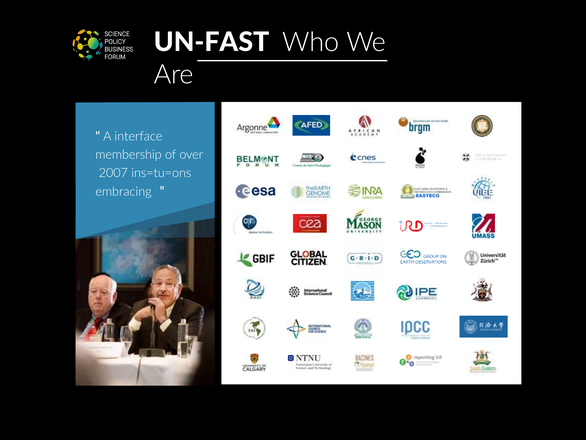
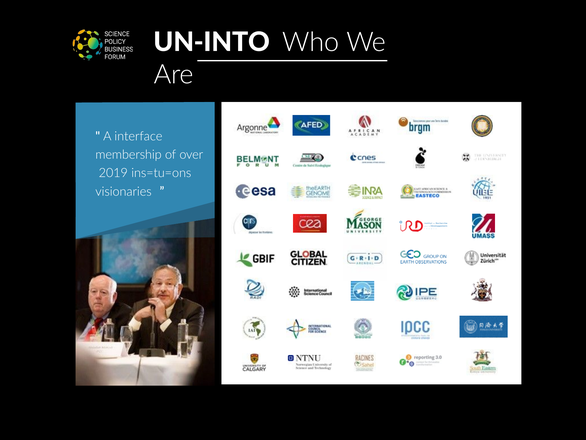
UN-FAST: UN-FAST -> UN-INTO (212, 42)
2007: 2007 -> 2019 (113, 173)
embracing: embracing -> visionaries (124, 191)
